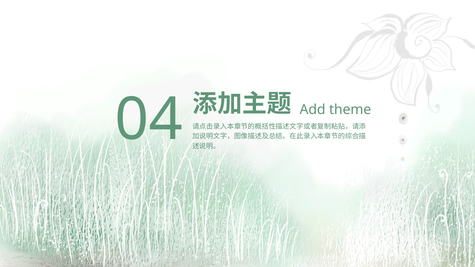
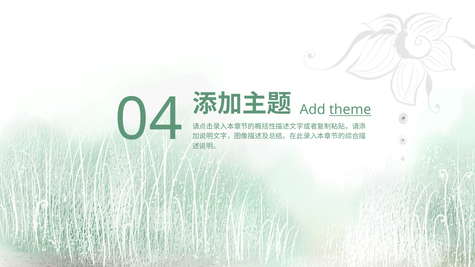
theme underline: none -> present (350, 110)
